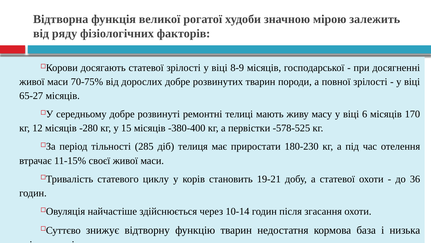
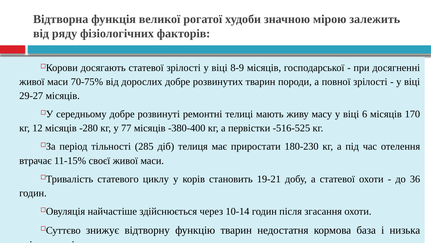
65-27: 65-27 -> 29-27 (31, 96)
15: 15 -> 77 (126, 128)
-578-525: -578-525 -> -516-525 (291, 128)
